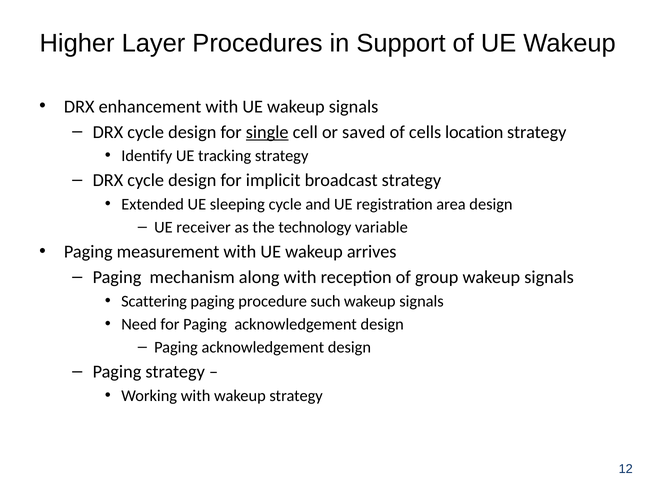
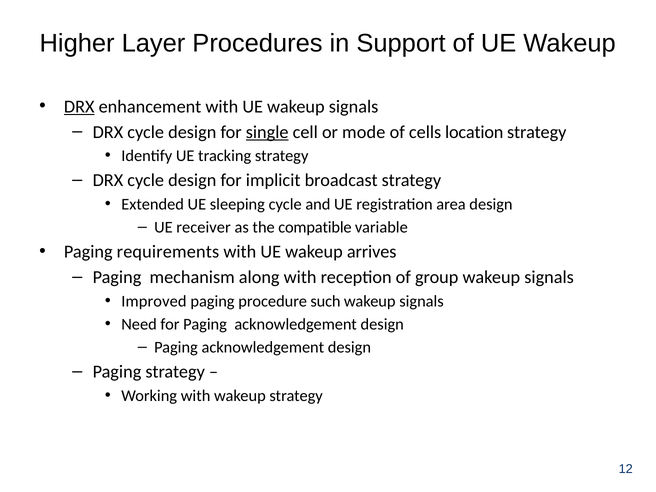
DRX underline: none -> present (79, 106)
saved: saved -> mode (364, 132)
technology: technology -> compatible (315, 227)
measurement: measurement -> requirements (168, 252)
Scattering: Scattering -> Improved (154, 301)
